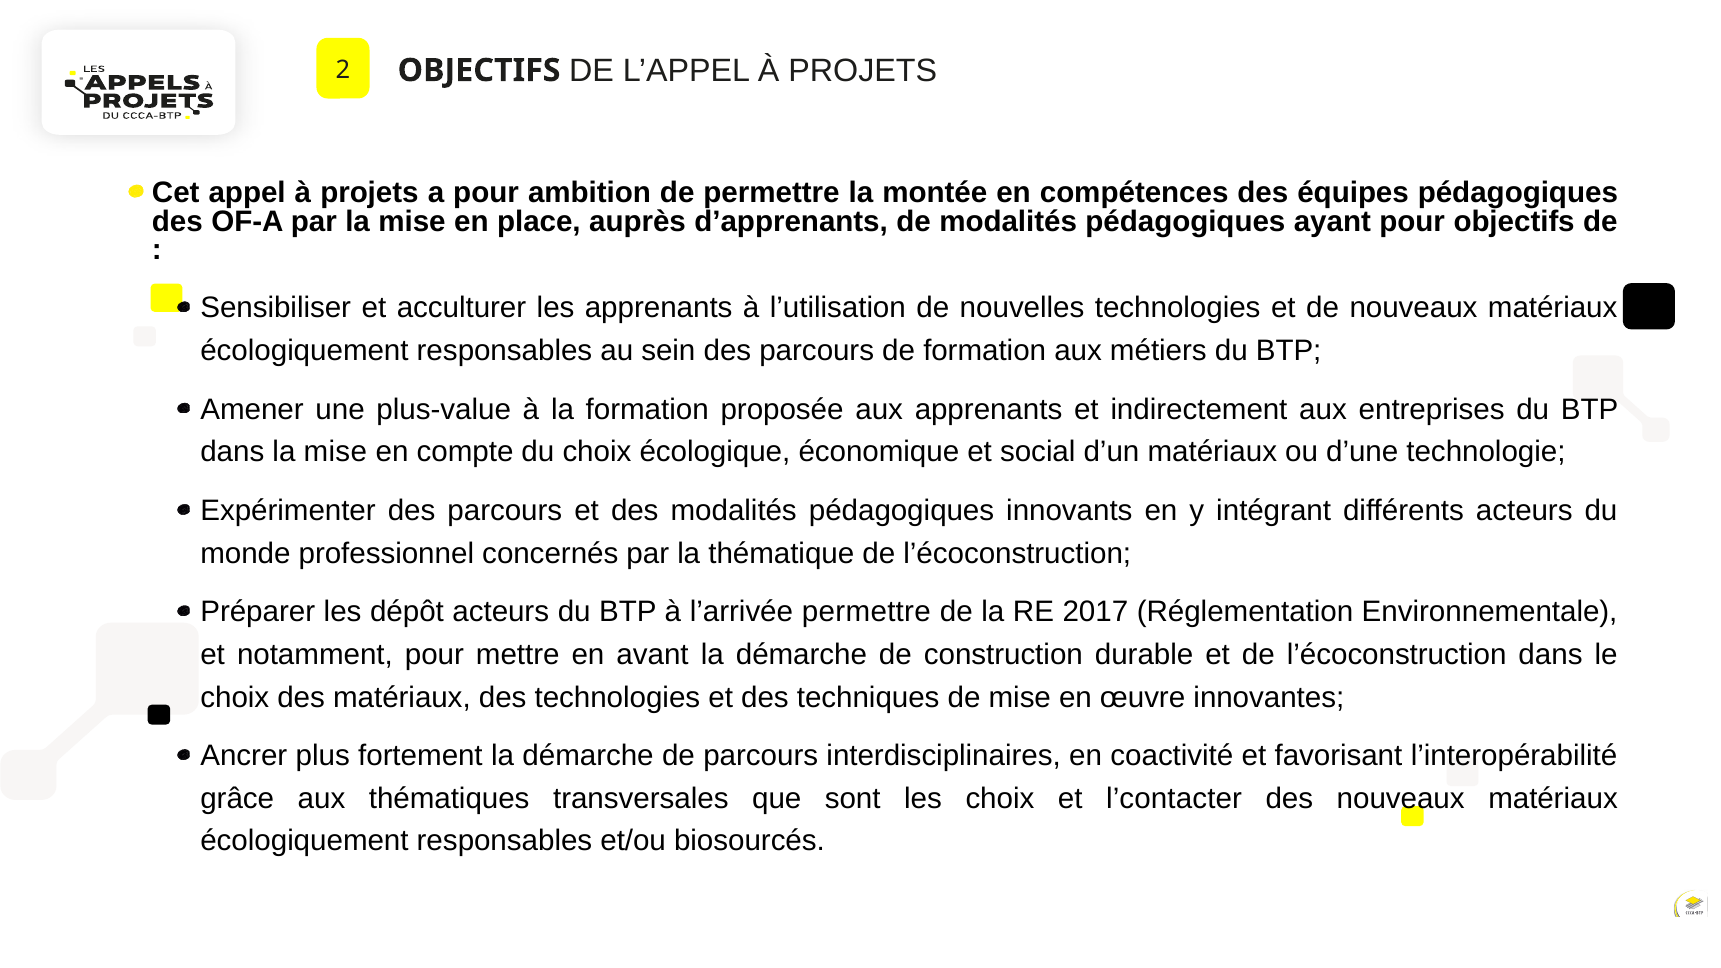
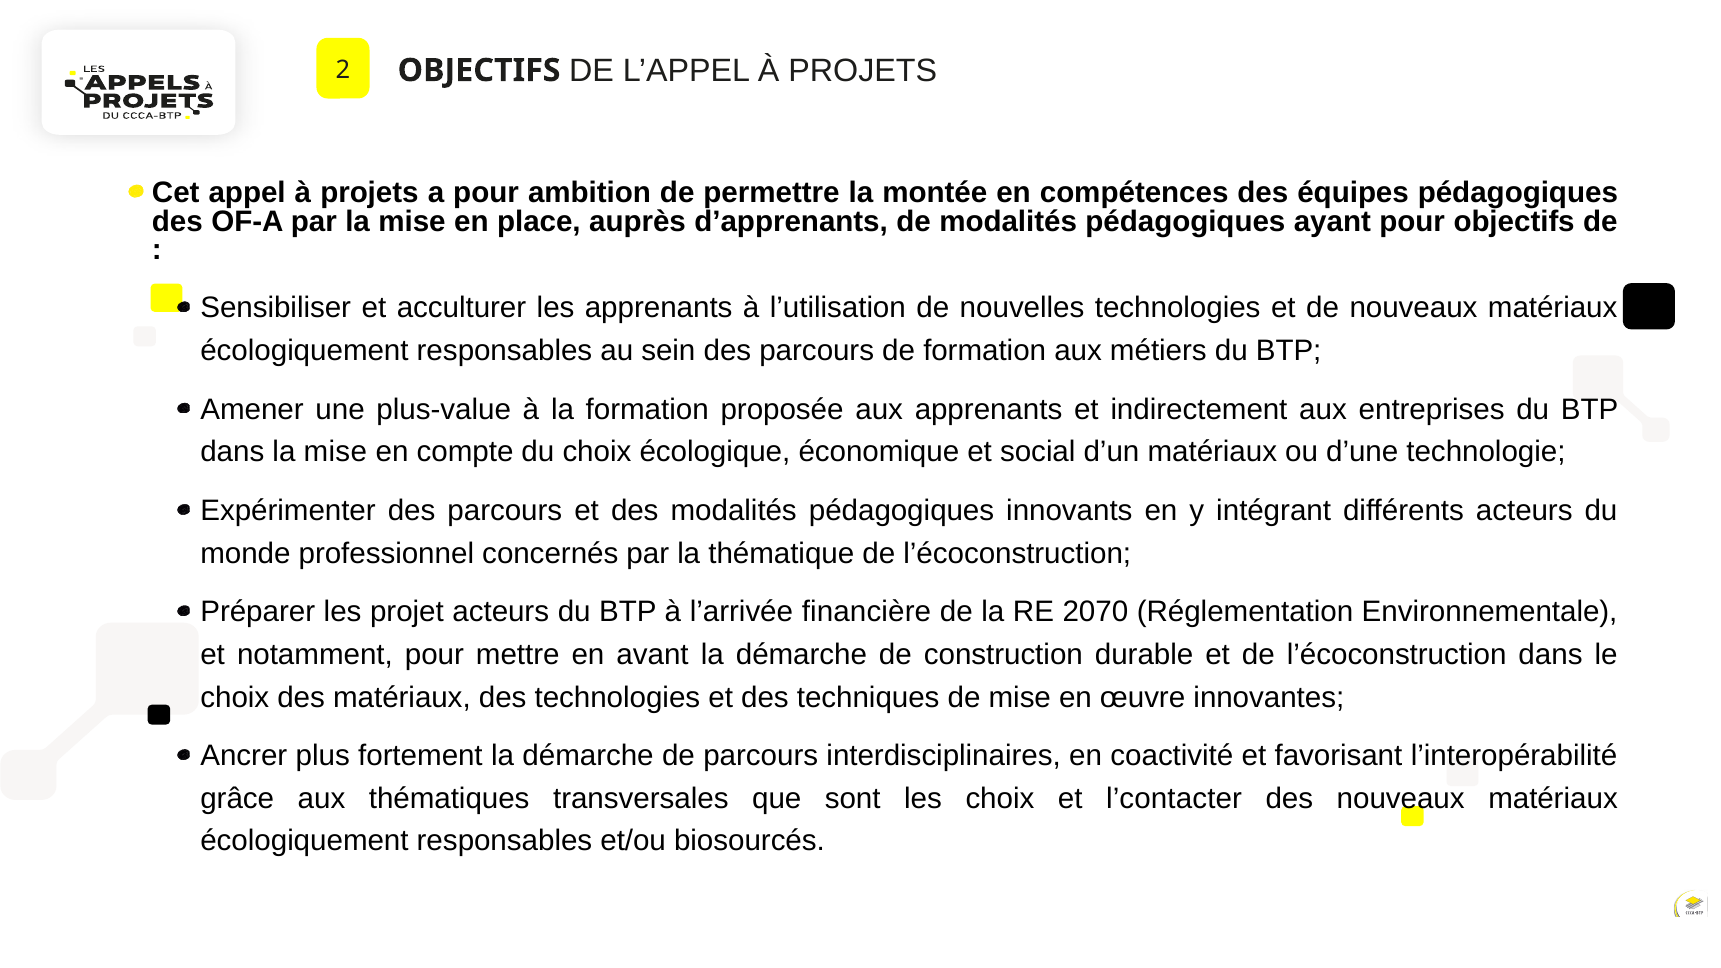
dépôt: dépôt -> projet (407, 612)
l’arrivée permettre: permettre -> financière (866, 612)
2017: 2017 -> 2070 (1095, 612)
